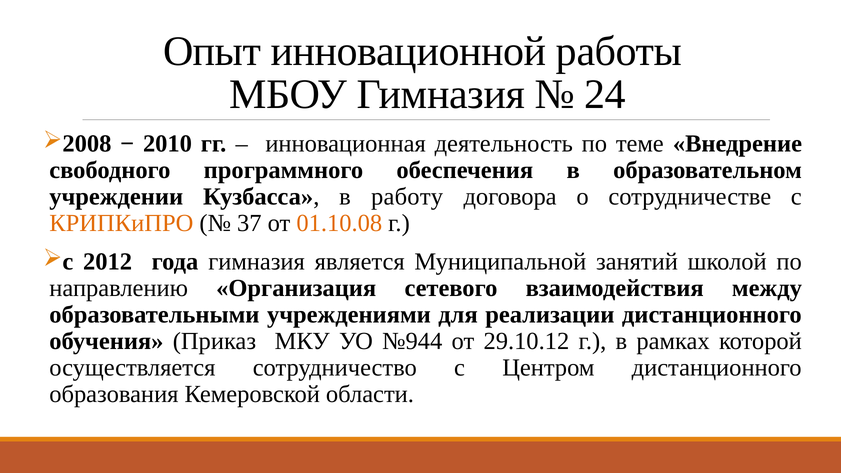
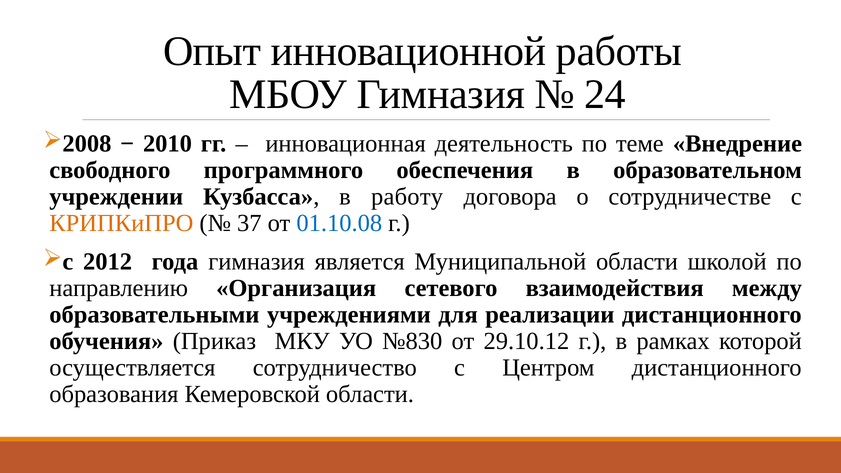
01.10.08 colour: orange -> blue (339, 223)
Муниципальной занятий: занятий -> области (637, 262)
№944: №944 -> №830 (412, 341)
